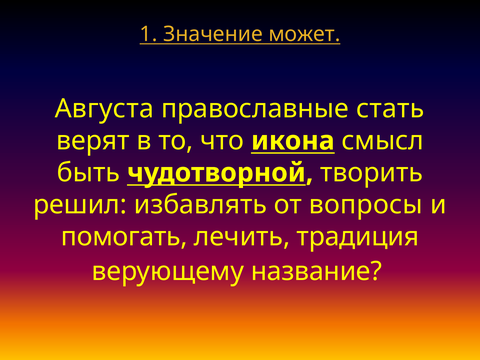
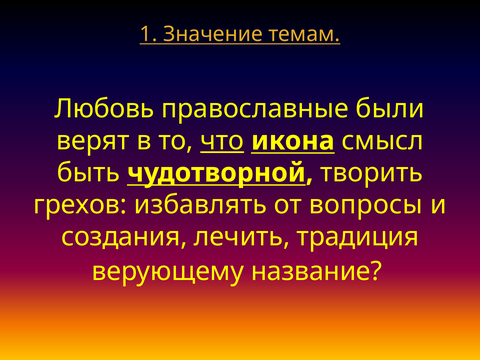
может: может -> темам (304, 34)
Августа: Августа -> Любовь (105, 109)
стать: стать -> были (390, 109)
что underline: none -> present (222, 141)
решил: решил -> грехов (80, 205)
помогать: помогать -> создания (124, 237)
